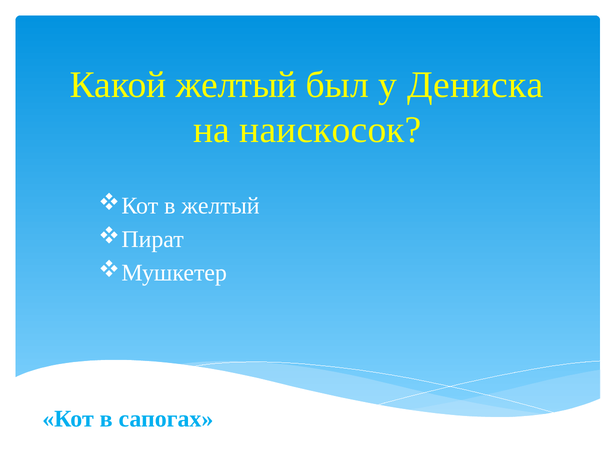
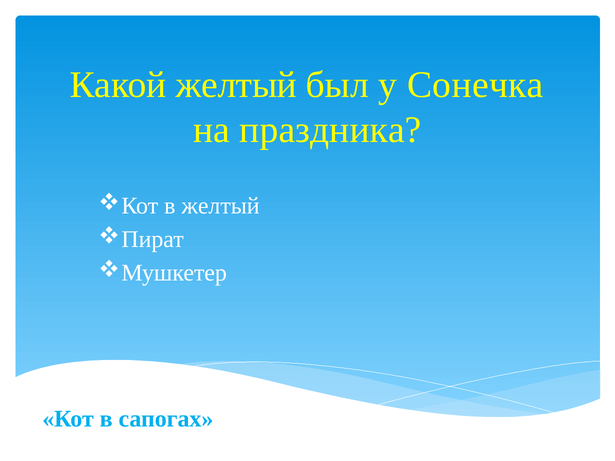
Дениска: Дениска -> Сонечка (475, 85)
наискосок: наискосок -> праздника (330, 130)
